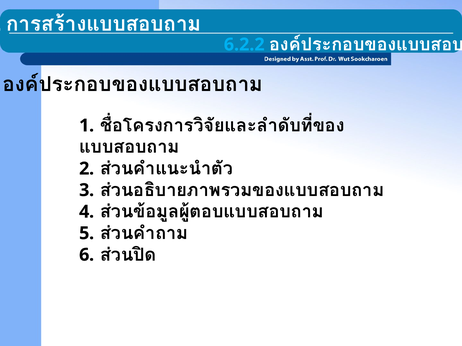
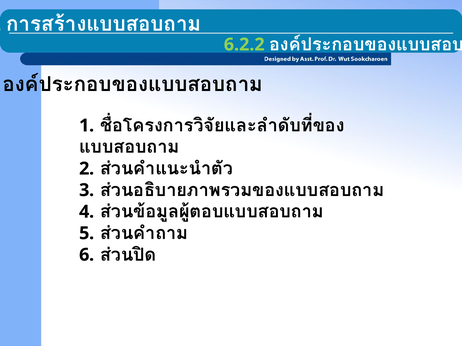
6.2.2 colour: light blue -> light green (244, 45)
